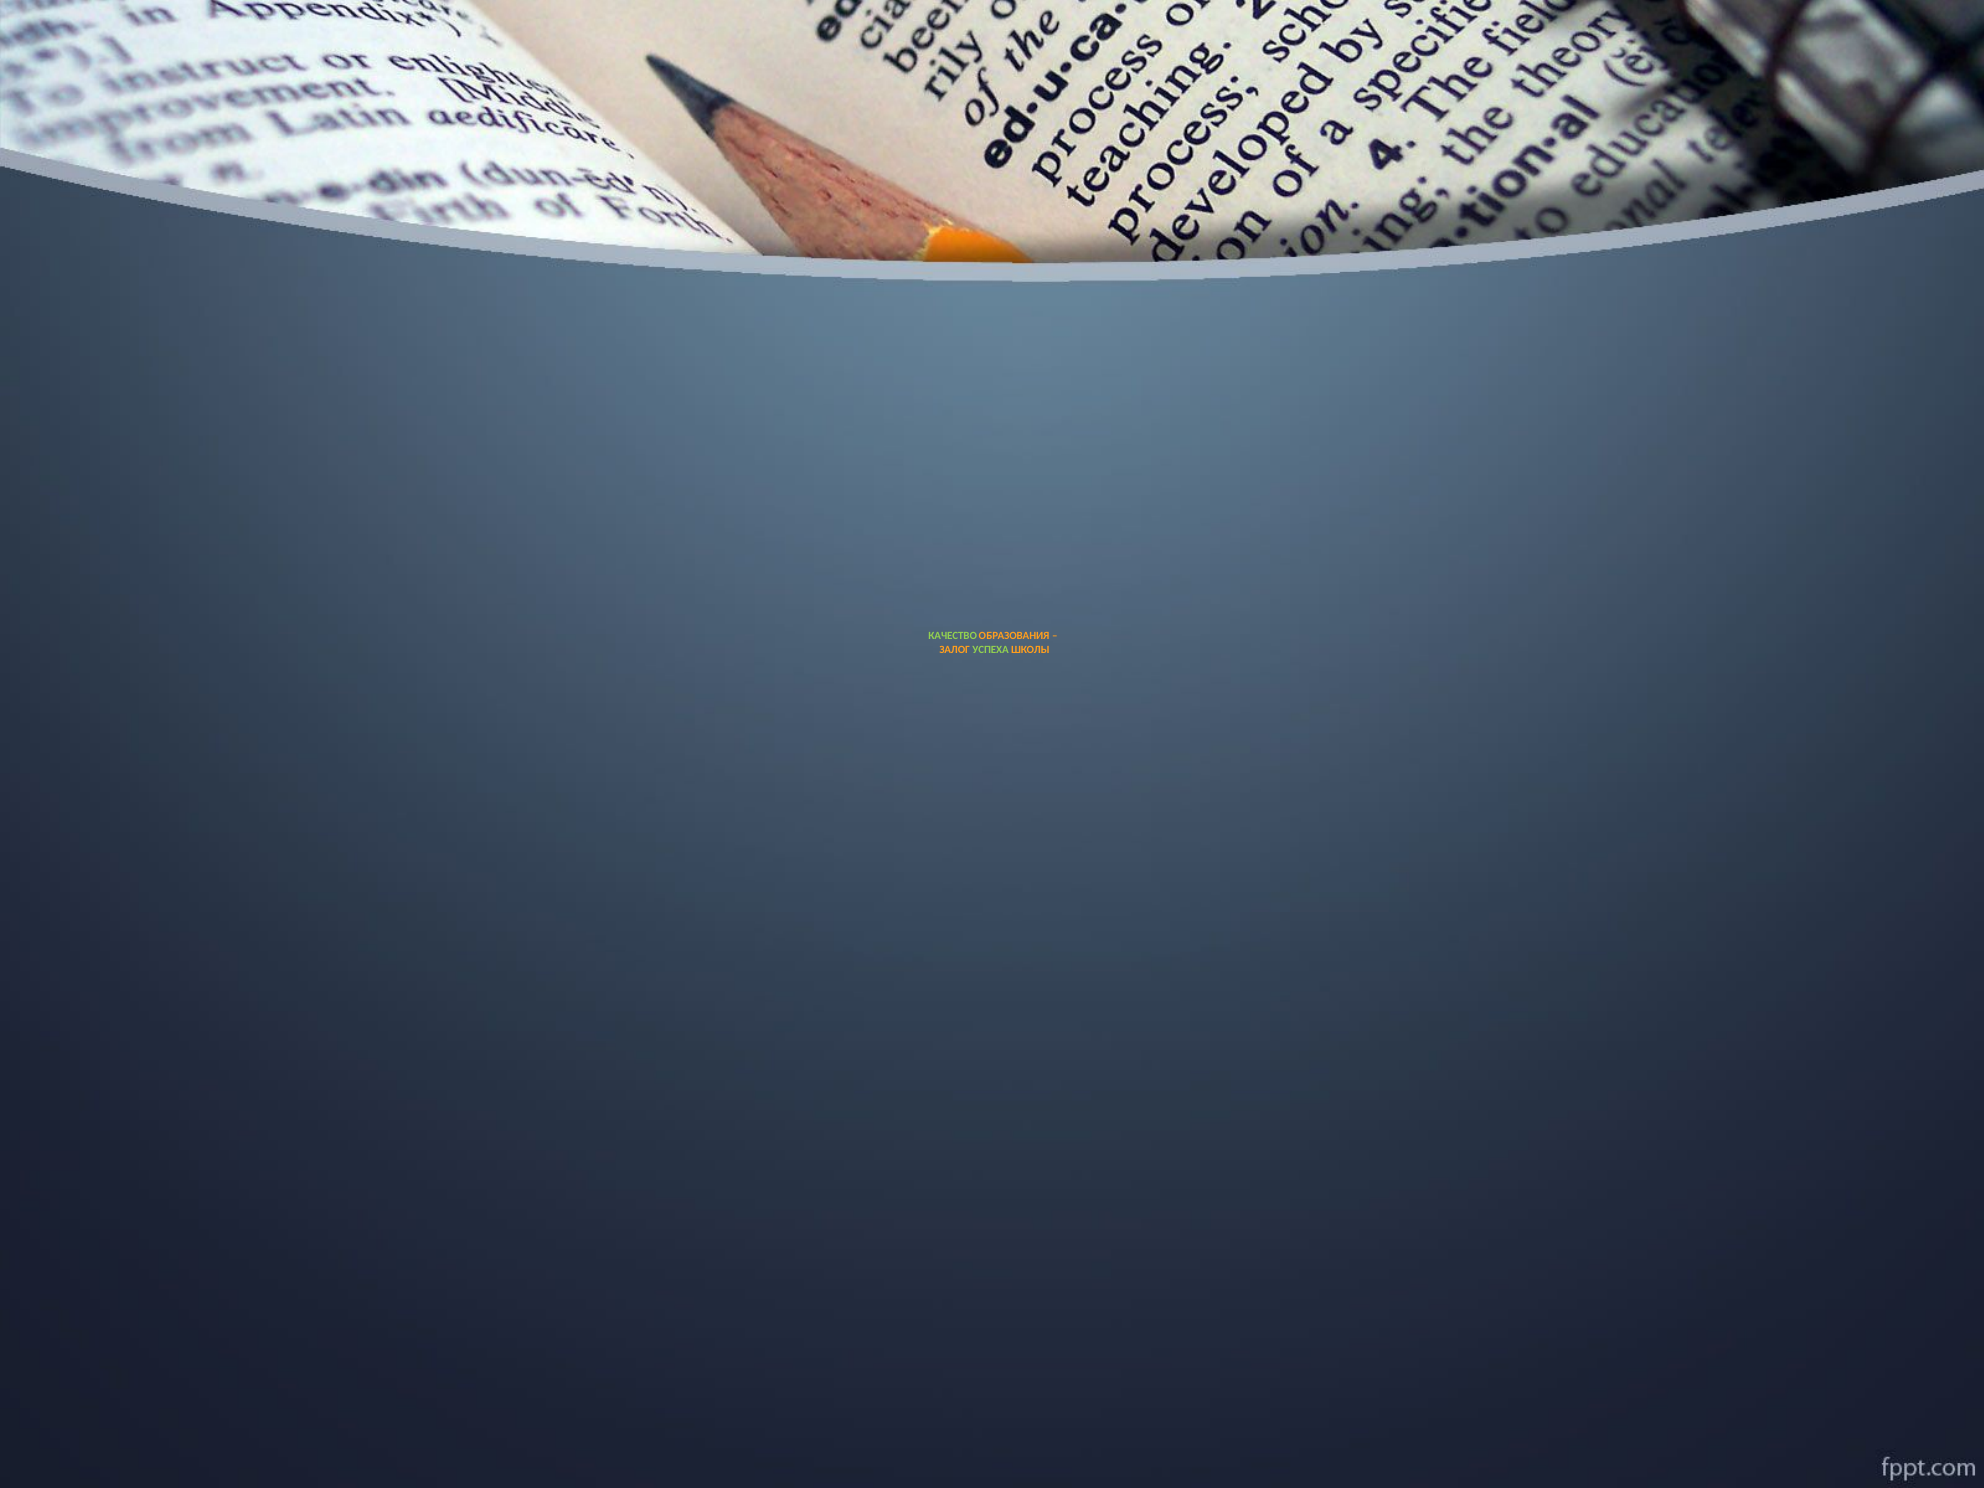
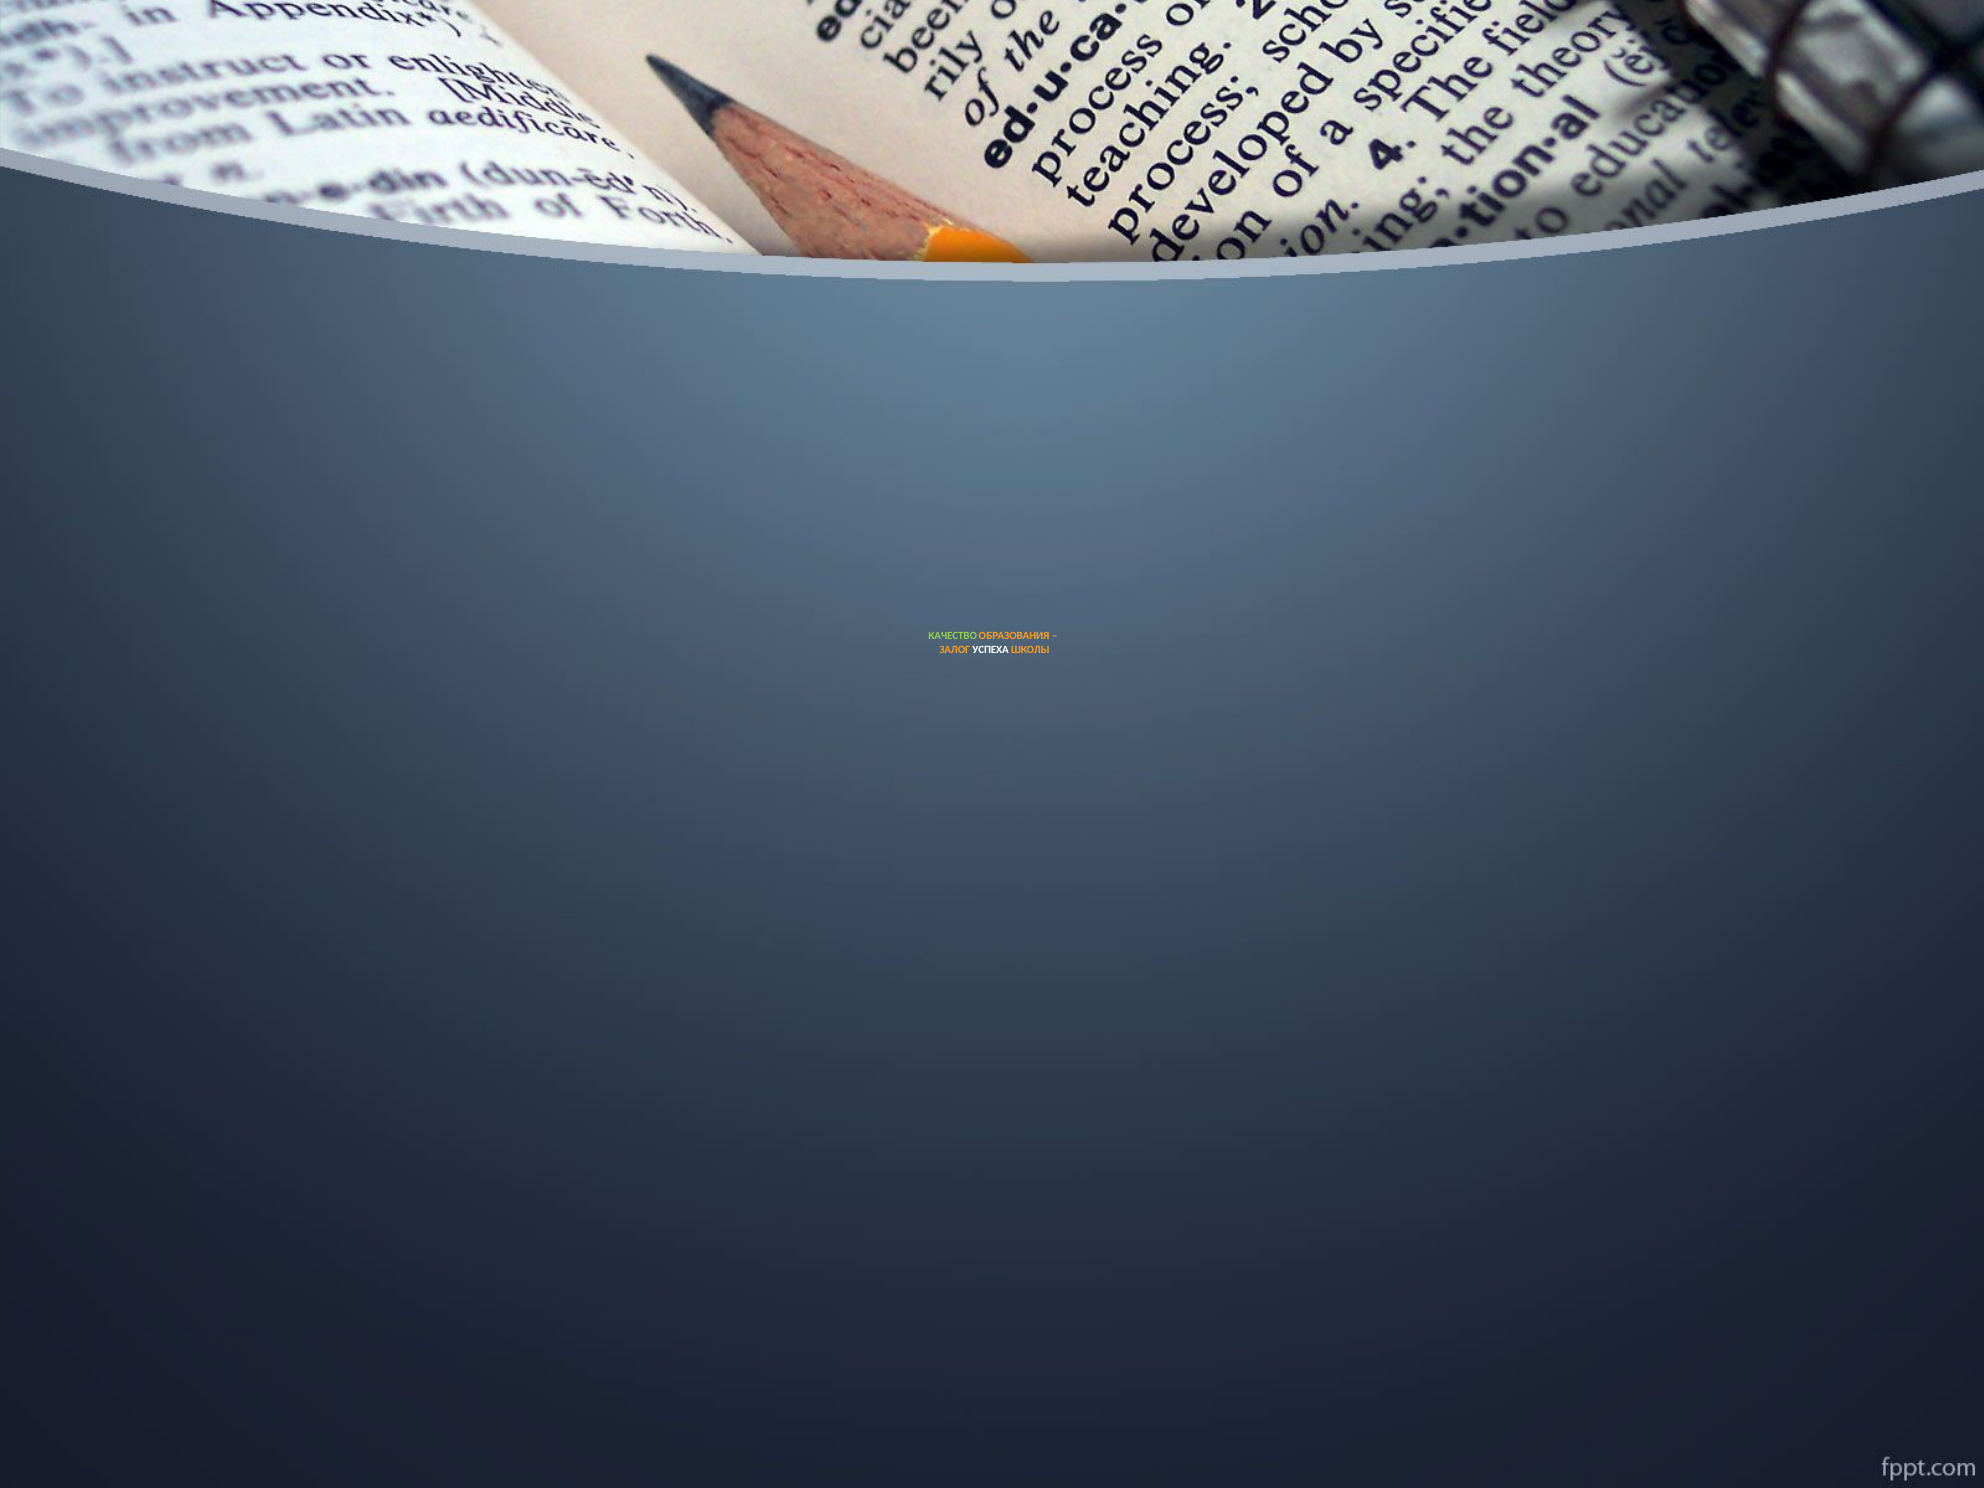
УСПЕХА colour: light green -> white (991, 649)
